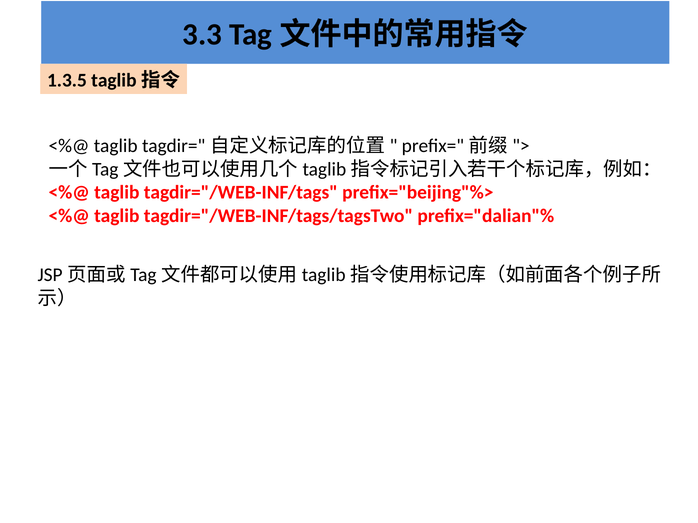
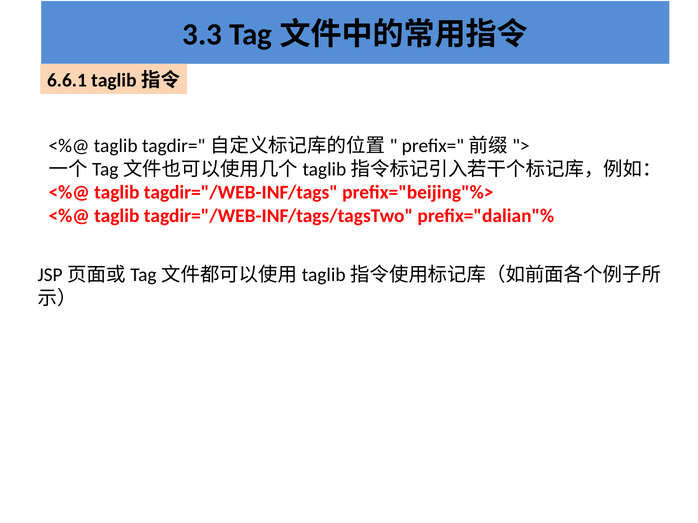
1.3.5: 1.3.5 -> 6.6.1 (67, 80)
